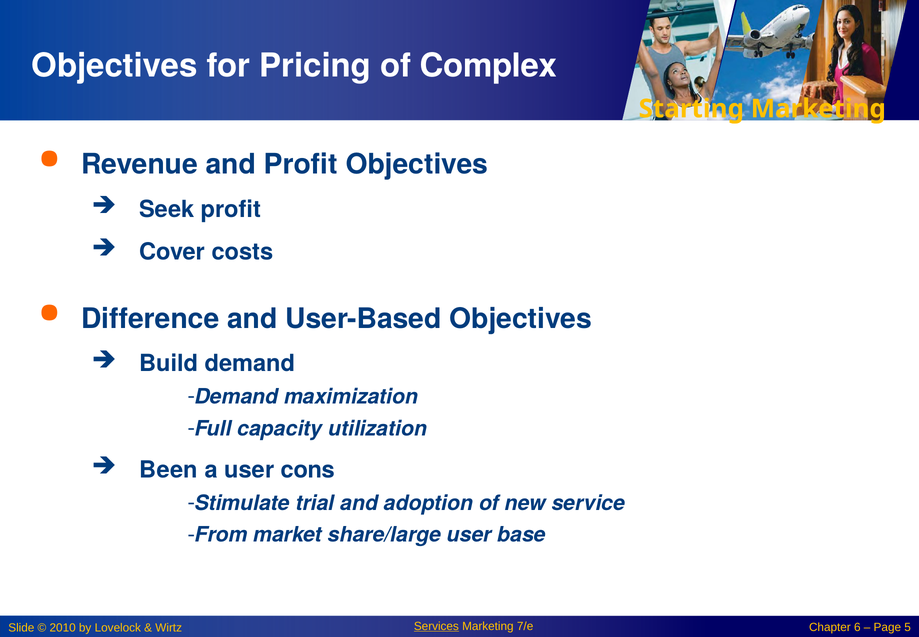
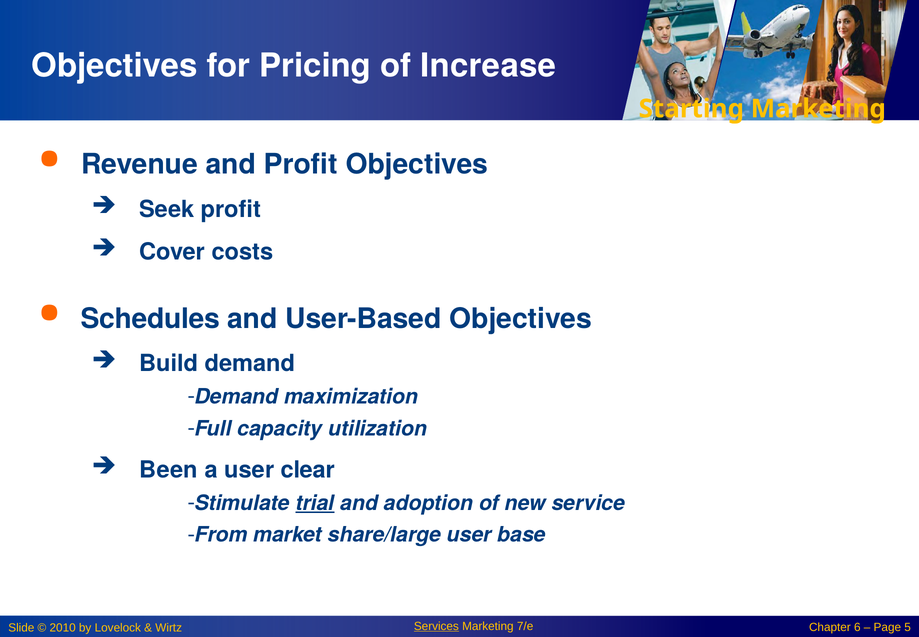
Complex: Complex -> Increase (488, 66)
Difference: Difference -> Schedules (150, 318)
cons: cons -> clear (308, 469)
trial underline: none -> present (315, 503)
